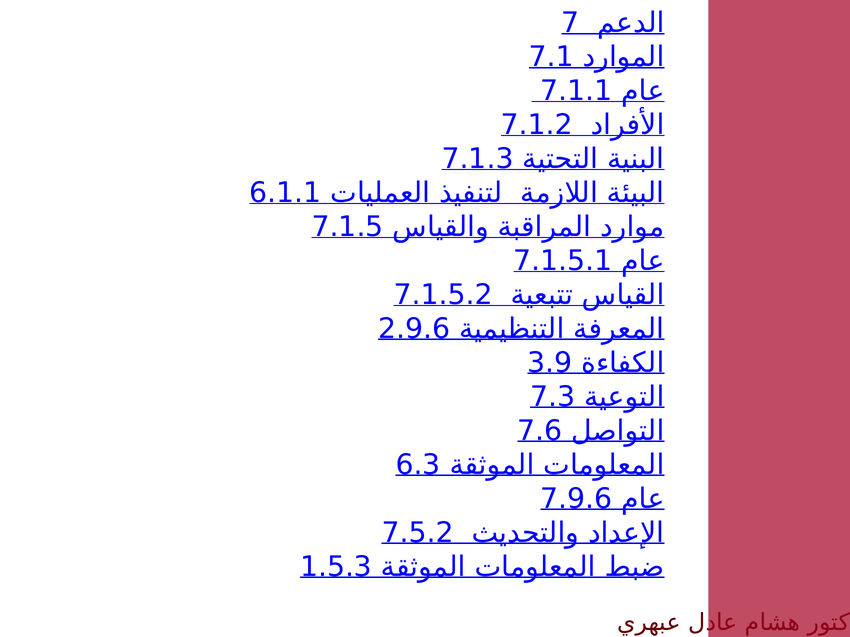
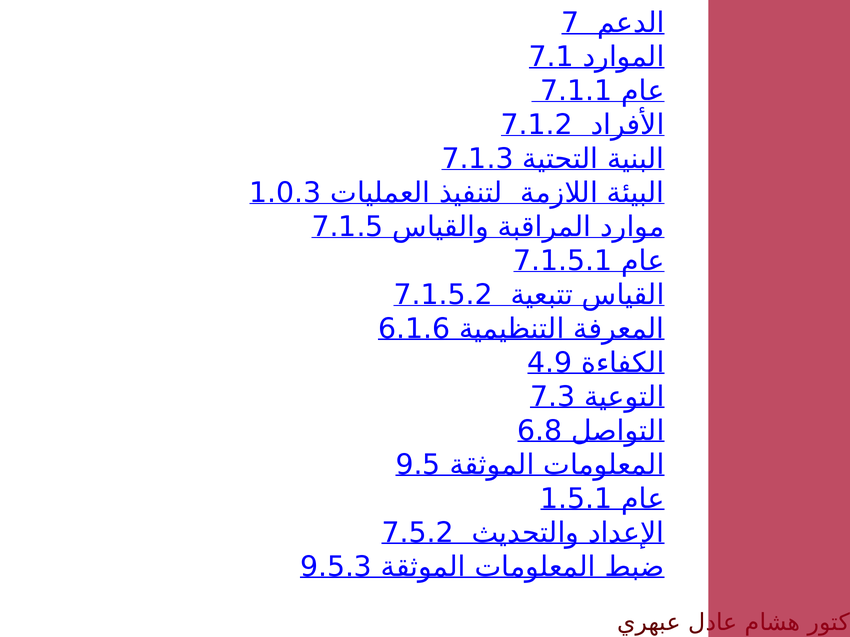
6.1.1: 6.1.1 -> 1.0.3 (285, 193)
2.9.6: 2.9.6 -> 6.1.6 (414, 329)
3.9: 3.9 -> 4.9 (550, 363)
7.6: 7.6 -> 6.8 (540, 431)
6.3: 6.3 -> 9.5 (418, 465)
7.9.6: 7.9.6 -> 1.5.1 (576, 499)
1.5.3: 1.5.3 -> 9.5.3 (336, 567)
